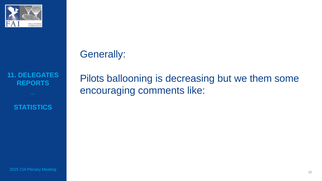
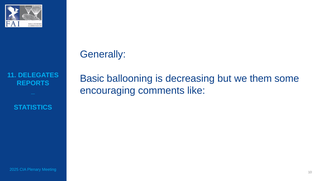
Pilots: Pilots -> Basic (92, 79)
